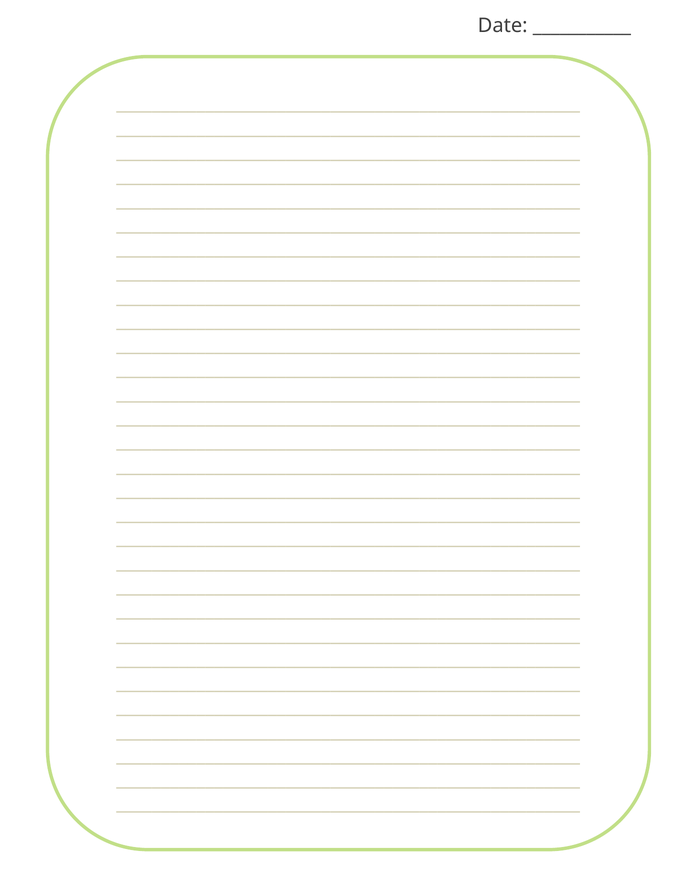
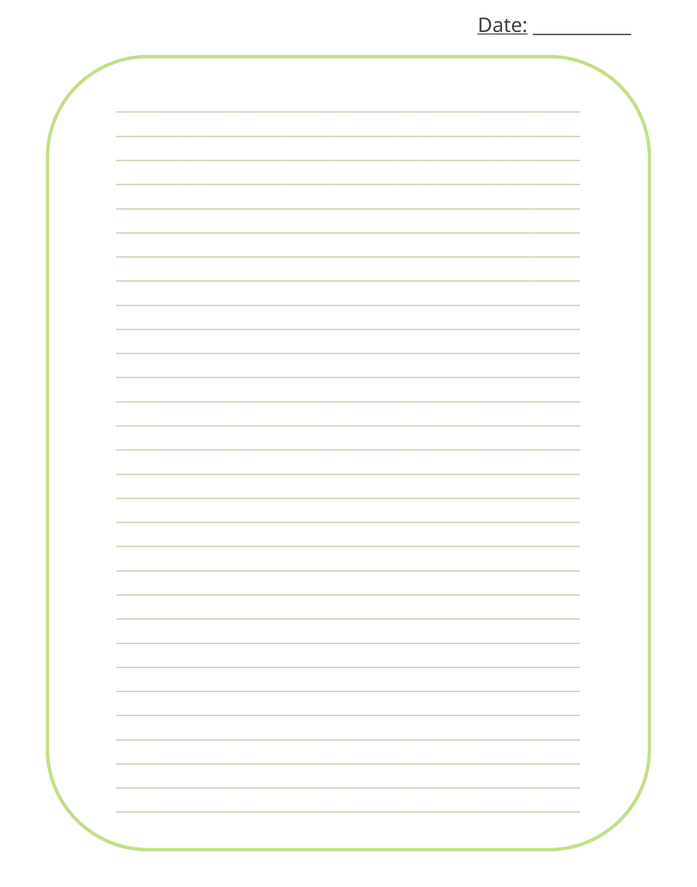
Date underline: none -> present (503, 25)
